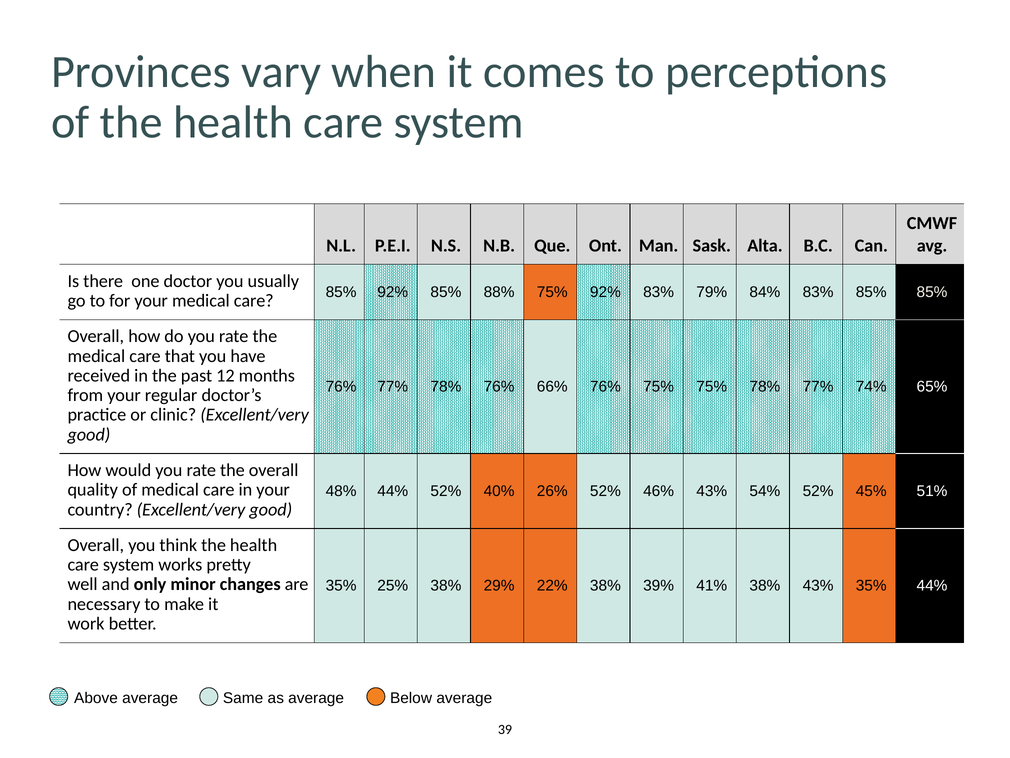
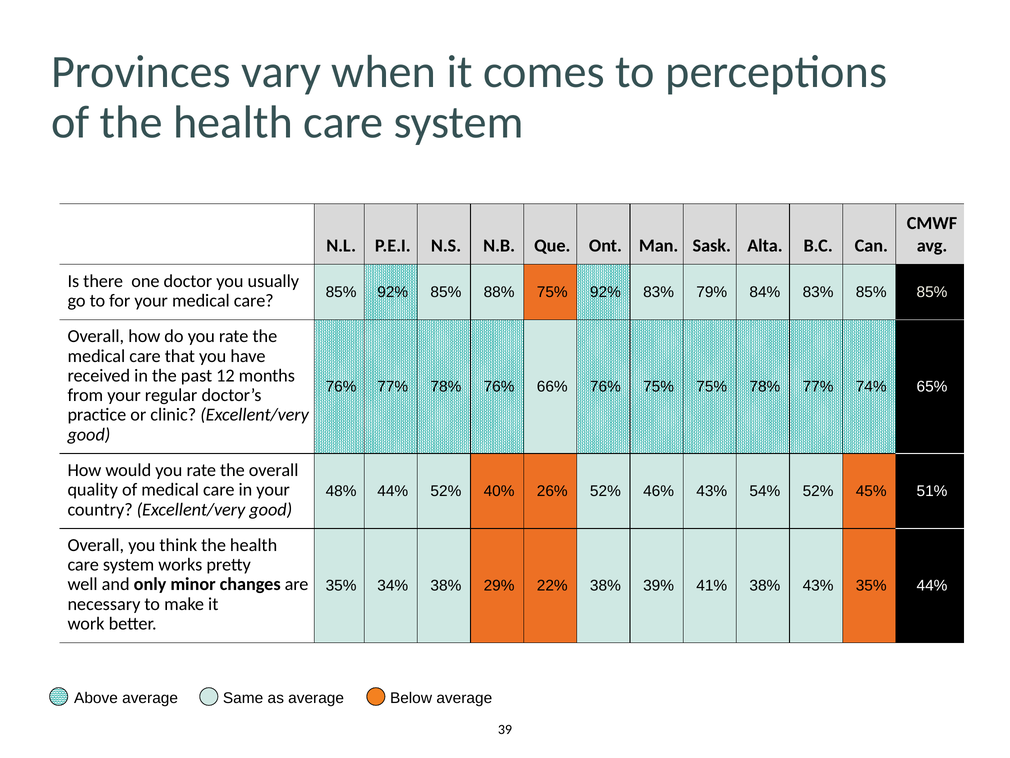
25%: 25% -> 34% (393, 585)
